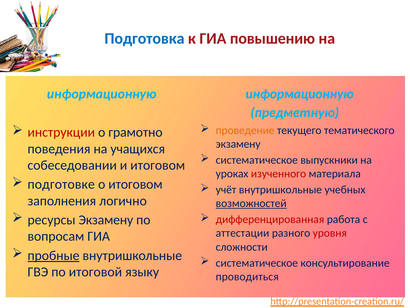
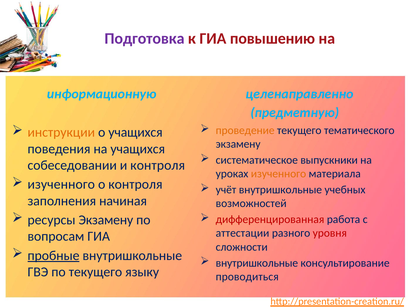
Подготовка colour: blue -> purple (144, 38)
информационную: информационную -> целенаправленно (300, 94)
инструкции colour: red -> orange (61, 132)
о грамотно: грамотно -> учащихся (136, 132)
и итоговом: итоговом -> контроля (158, 165)
изученного colour: red -> orange (279, 174)
подготовке: подготовке -> изученного (61, 184)
о итоговом: итоговом -> контроля (135, 184)
логично: логично -> начиная (123, 201)
возможностей underline: present -> none (251, 203)
систематическое: систематическое -> внутришкольные (257, 262)
по итоговой: итоговой -> текущего (95, 272)
